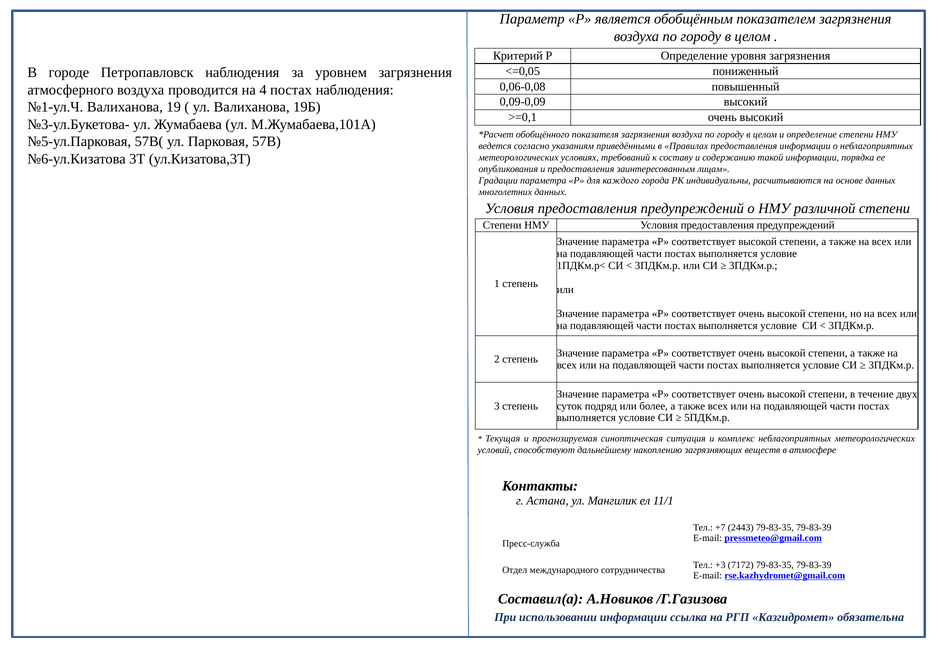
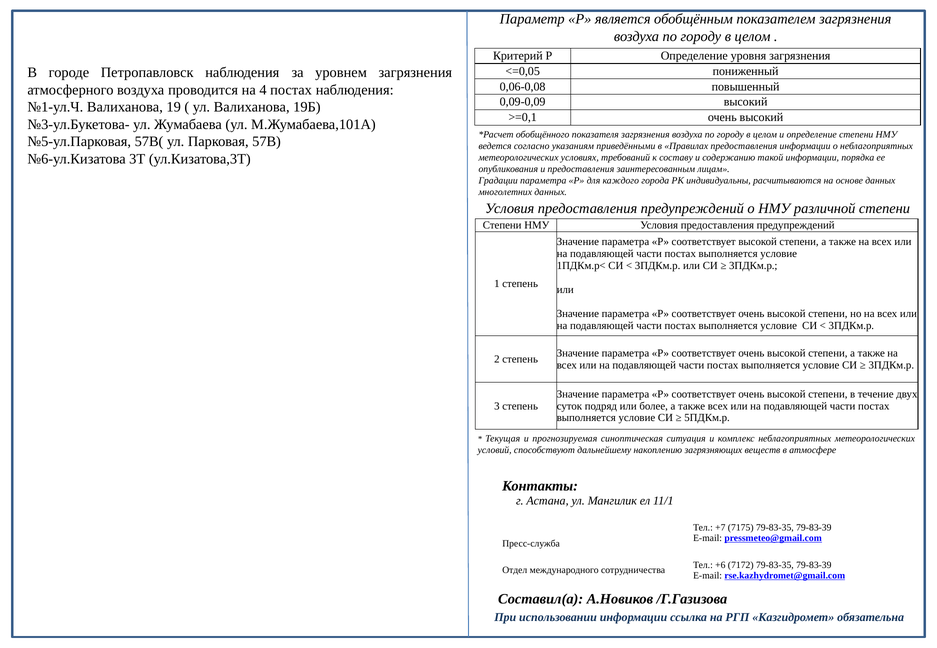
2443: 2443 -> 7175 (741, 528)
+3: +3 -> +6 (720, 566)
